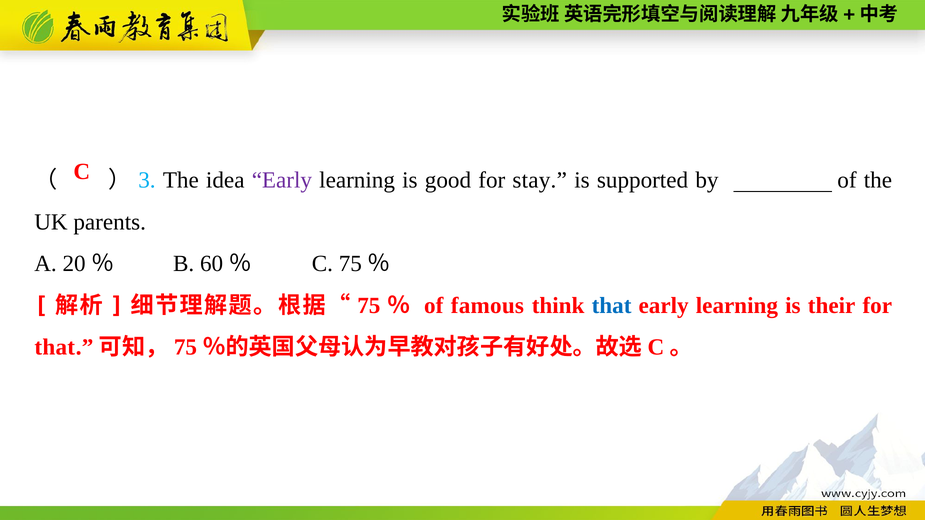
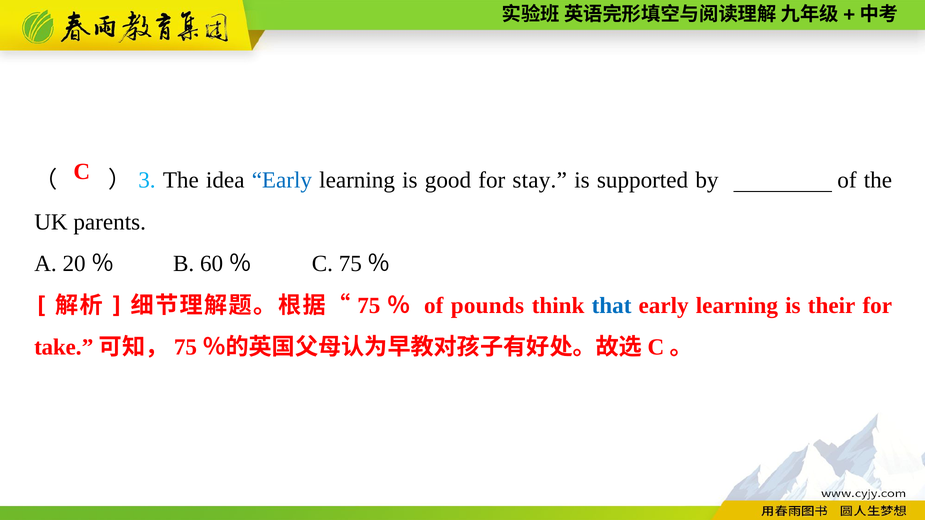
Early colour: purple -> blue (282, 180)
famous: famous -> pounds (487, 306)
that: that -> take (55, 347)
